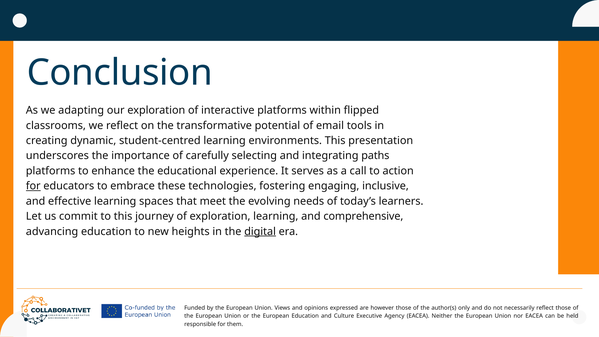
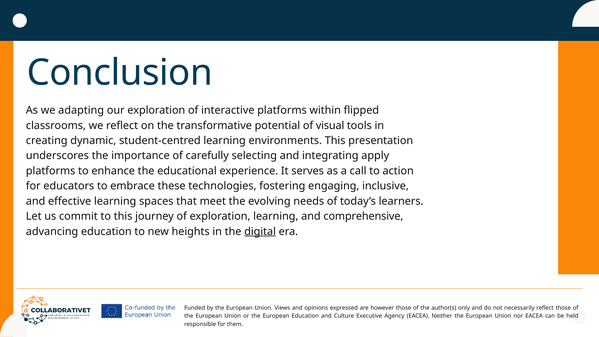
email: email -> visual (330, 125)
paths: paths -> apply (375, 156)
for underline: present -> none (33, 186)
